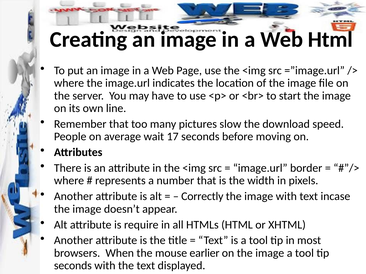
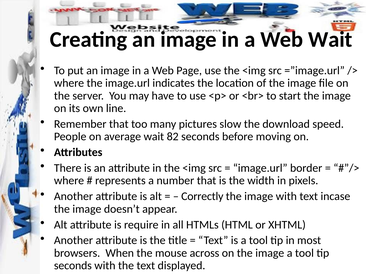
Web Html: Html -> Wait (330, 40)
17: 17 -> 82 (173, 137)
earlier: earlier -> across (205, 253)
